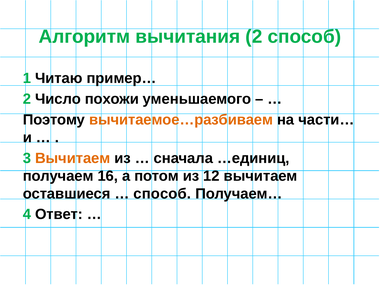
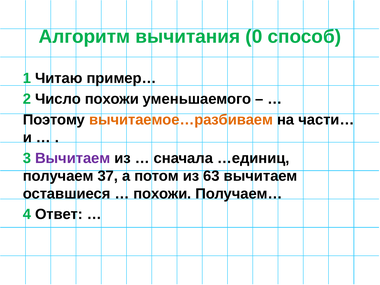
вычитания 2: 2 -> 0 (254, 36)
Вычитаем colour: orange -> purple (73, 158)
16: 16 -> 37 (108, 176)
12: 12 -> 63 (211, 176)
способ: способ -> похожи (162, 194)
